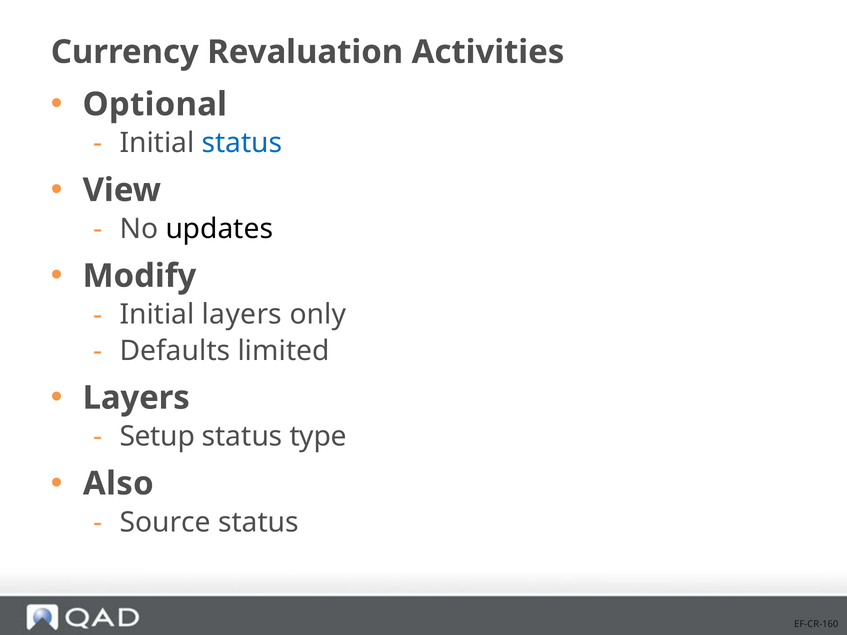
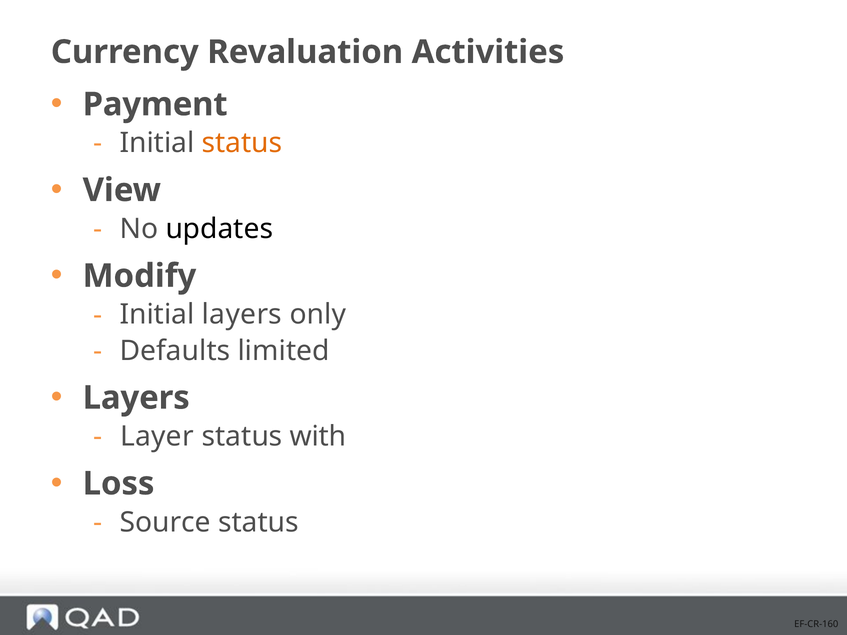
Optional: Optional -> Payment (155, 104)
status colour: blue -> orange (242, 143)
Setup: Setup -> Layer (157, 437)
type: type -> with (318, 437)
Also: Also -> Loss (119, 484)
